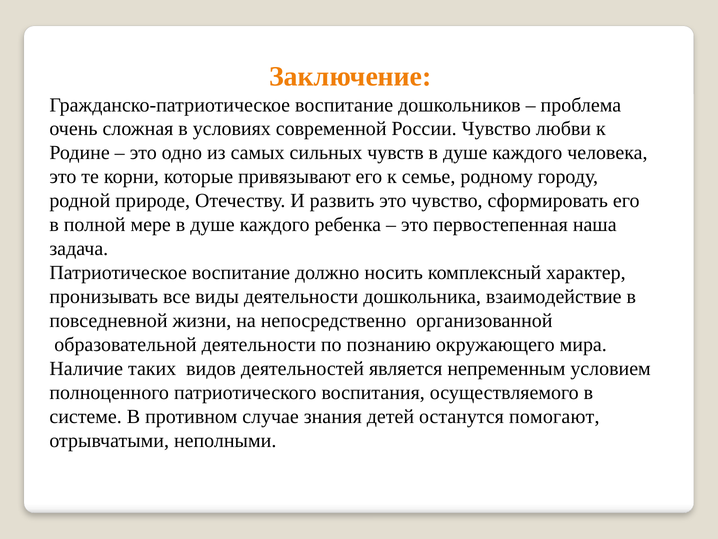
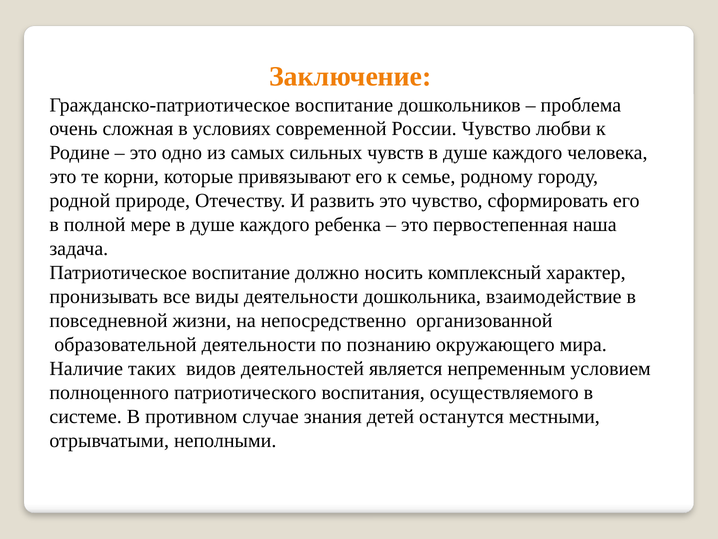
помогают: помогают -> местными (554, 416)
